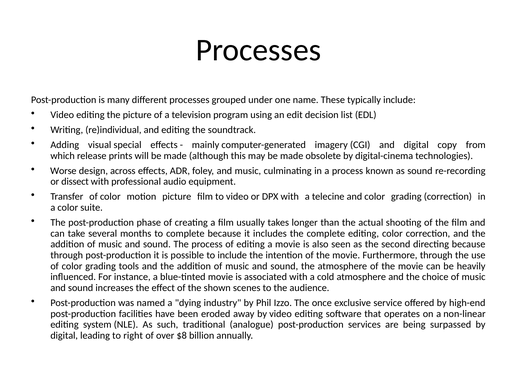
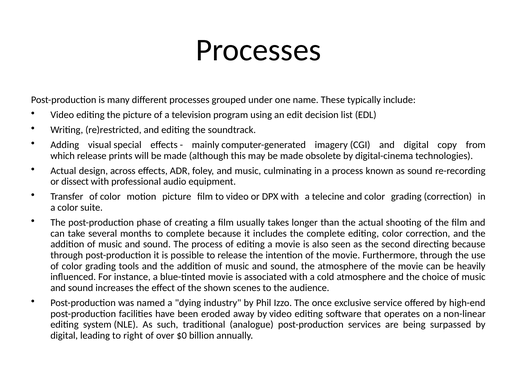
re)individual: re)individual -> re)restricted (113, 130)
Worse: Worse -> Actual (63, 171)
to include: include -> release (232, 255)
$8: $8 -> $0 (182, 335)
